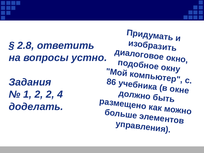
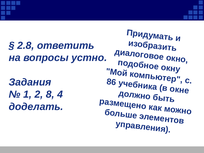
2 2: 2 -> 8 (50, 94)
